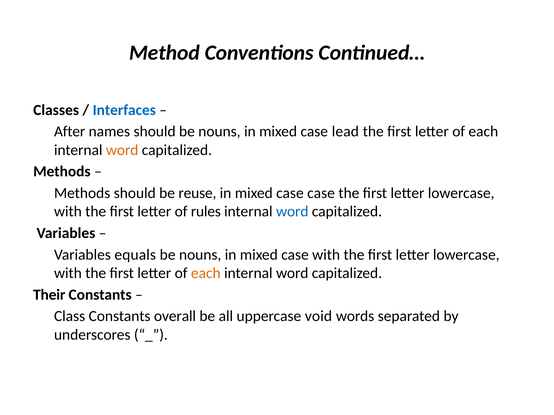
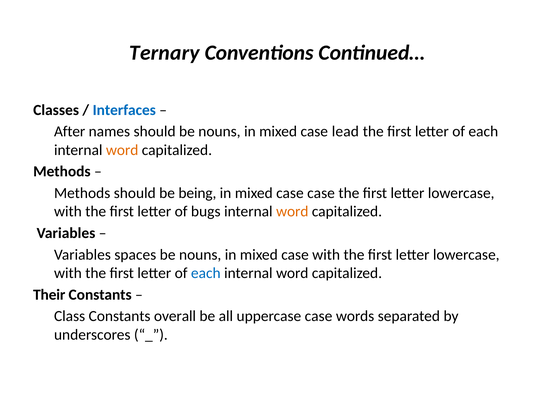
Method: Method -> Ternary (164, 53)
reuse: reuse -> being (197, 193)
rules: rules -> bugs (206, 212)
word colour: blue -> orange (292, 212)
equals: equals -> spaces (135, 255)
each colour: orange -> blue (206, 273)
uppercase void: void -> case (319, 317)
